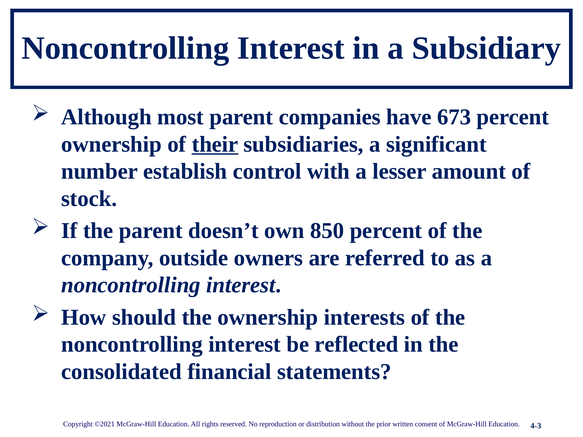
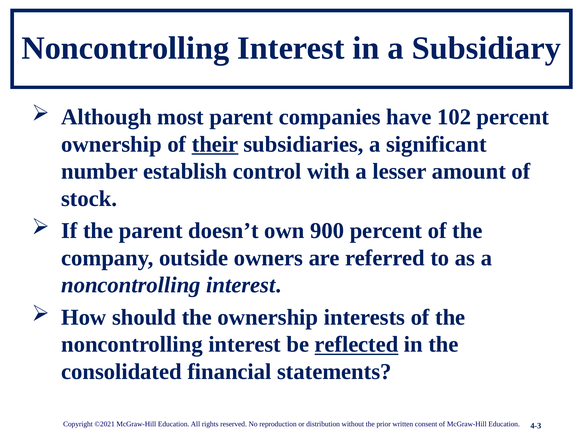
673: 673 -> 102 (454, 117)
850: 850 -> 900 (327, 231)
reflected underline: none -> present (357, 345)
